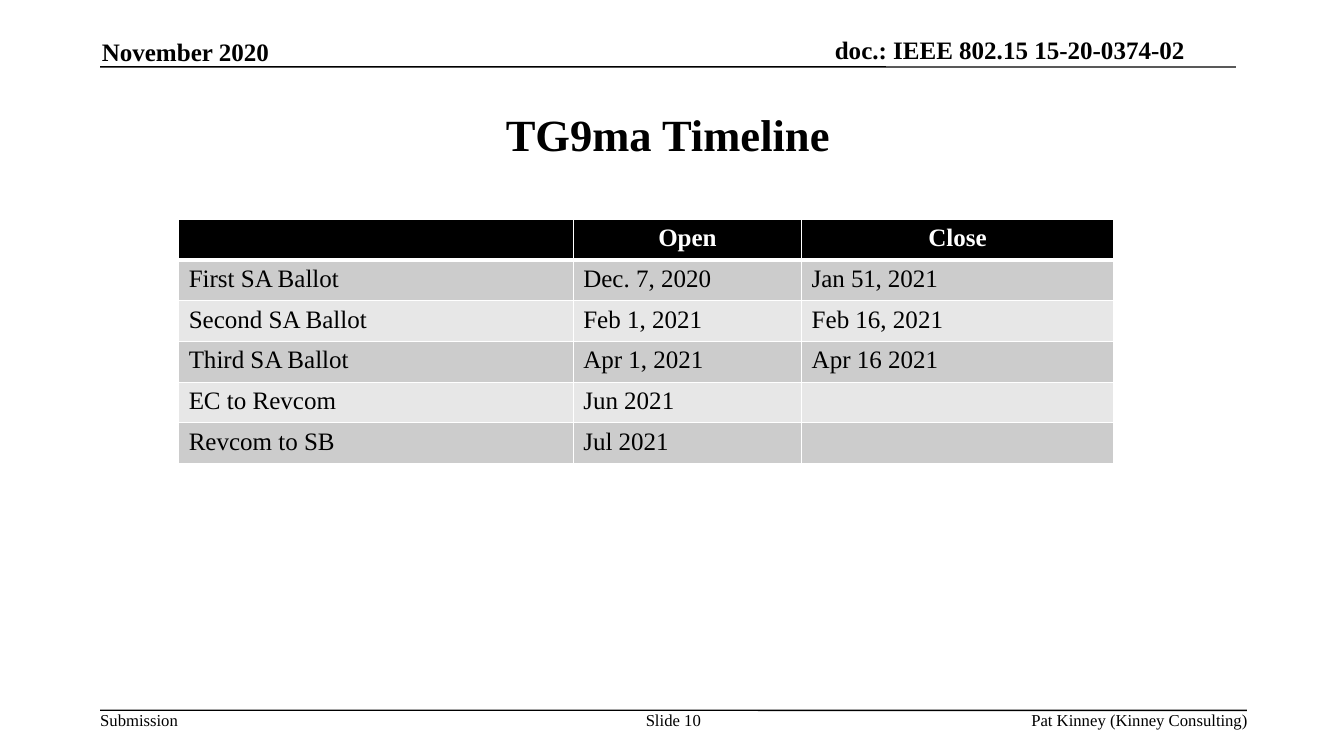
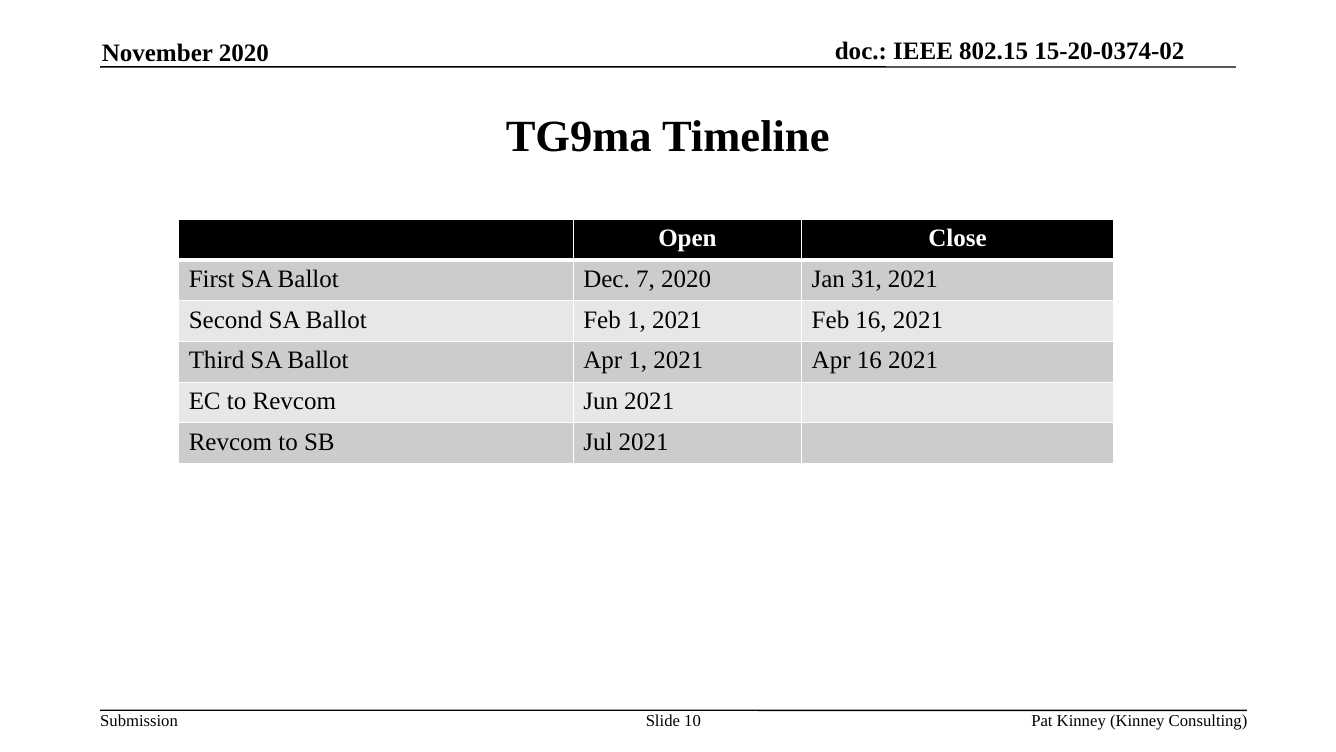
51: 51 -> 31 (867, 279)
